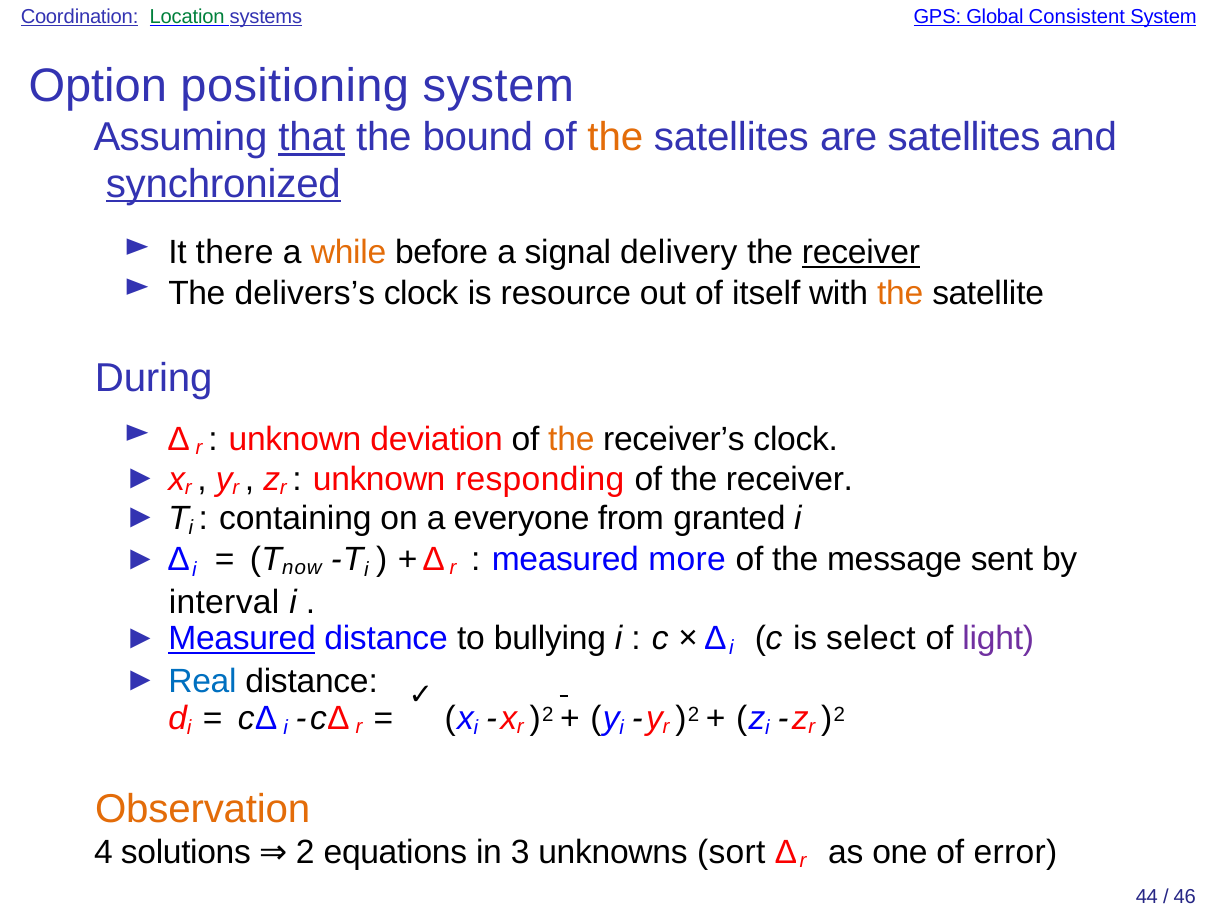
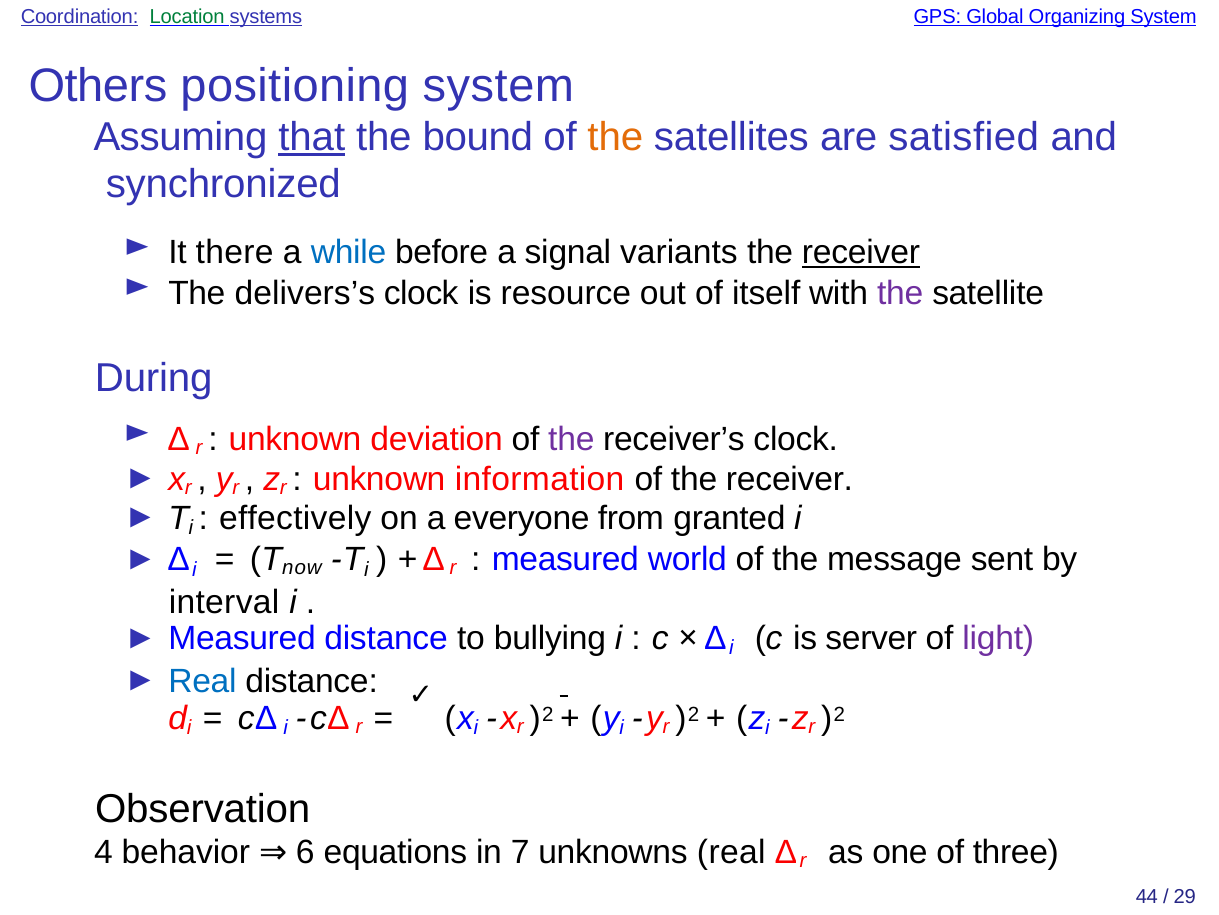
Consistent: Consistent -> Organizing (1077, 17)
Option: Option -> Others (98, 86)
are satellites: satellites -> satisfied (964, 137)
synchronized underline: present -> none (223, 184)
while colour: orange -> blue (349, 253)
delivery: delivery -> variants (679, 253)
the colour: orange -> purple (900, 293)
the colour: orange -> purple (571, 439)
responding: responding -> information (540, 480)
containing: containing -> effectively (295, 518)
more: more -> world (687, 560)
Measured underline: present -> none (242, 639)
select: select -> server (871, 639)
Observation colour: orange -> black (203, 809)
solutions: solutions -> behavior (186, 853)
2: 2 -> 6 (305, 853)
3: 3 -> 7 (520, 853)
unknowns sort: sort -> real (731, 853)
error: error -> three (1016, 853)
46: 46 -> 29 (1185, 897)
